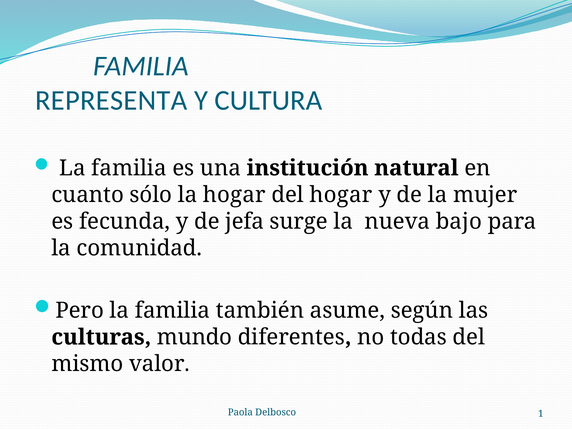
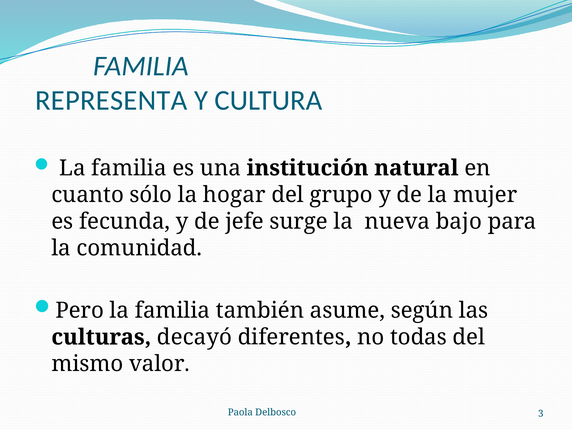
del hogar: hogar -> grupo (341, 195)
jefa: jefa -> jefe (245, 221)
mundo: mundo -> decayó (194, 337)
1: 1 -> 3 (541, 414)
